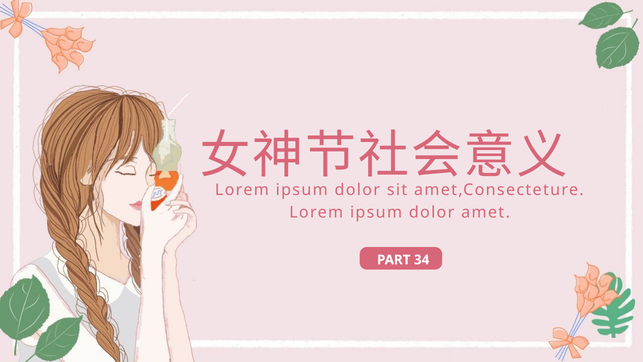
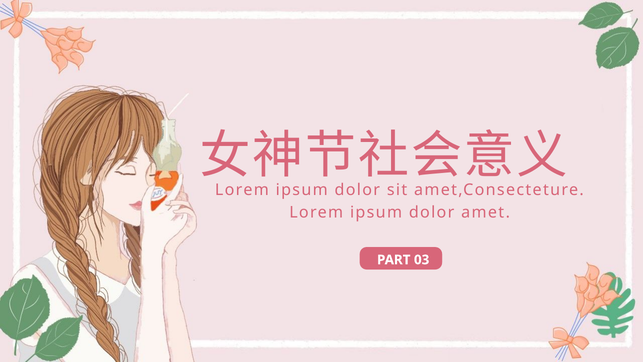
34: 34 -> 03 (422, 260)
